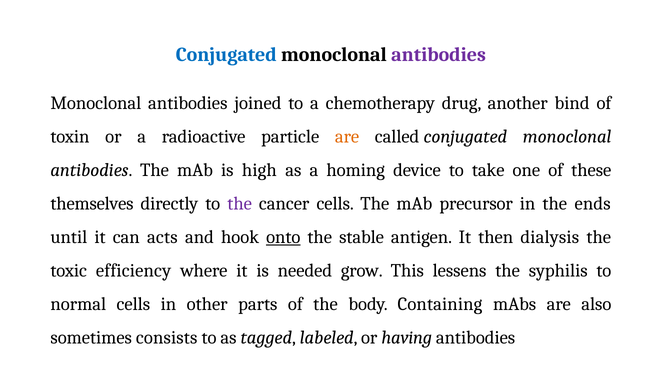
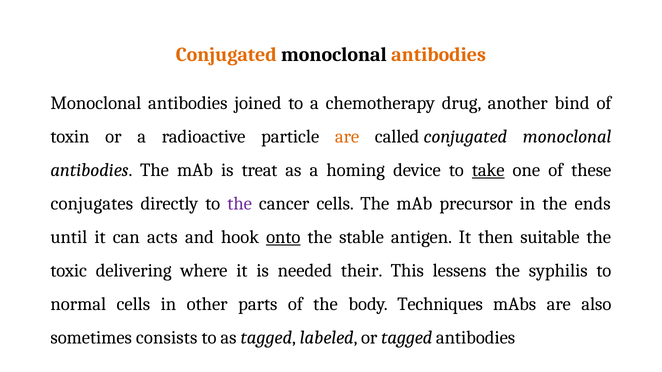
Conjugated colour: blue -> orange (226, 55)
antibodies colour: purple -> orange (439, 55)
high: high -> treat (260, 170)
take underline: none -> present (488, 170)
themselves: themselves -> conjugates (92, 204)
dialysis: dialysis -> suitable (550, 237)
efficiency: efficiency -> delivering (134, 271)
grow: grow -> their (362, 271)
Containing: Containing -> Techniques (440, 304)
or having: having -> tagged (407, 338)
